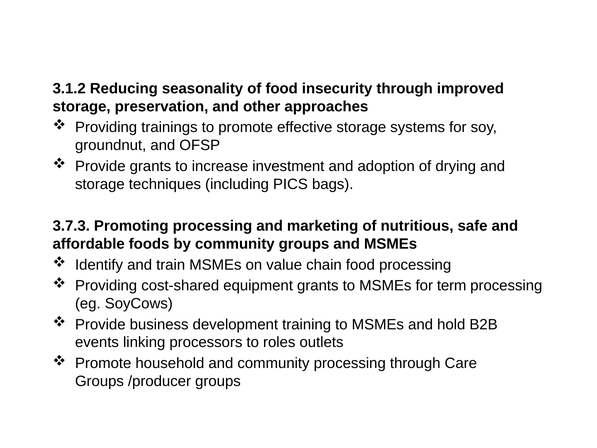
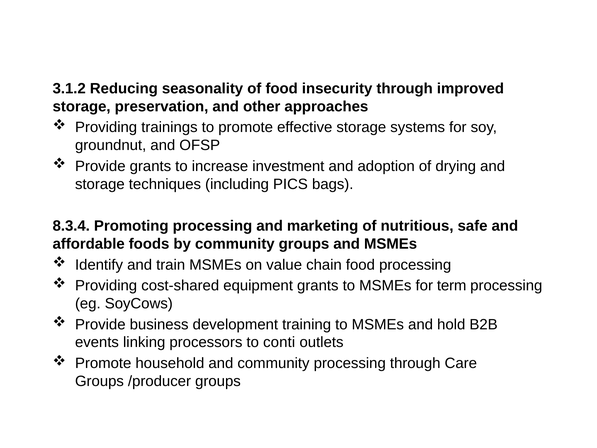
3.7.3: 3.7.3 -> 8.3.4 (71, 226)
roles: roles -> conti (279, 342)
